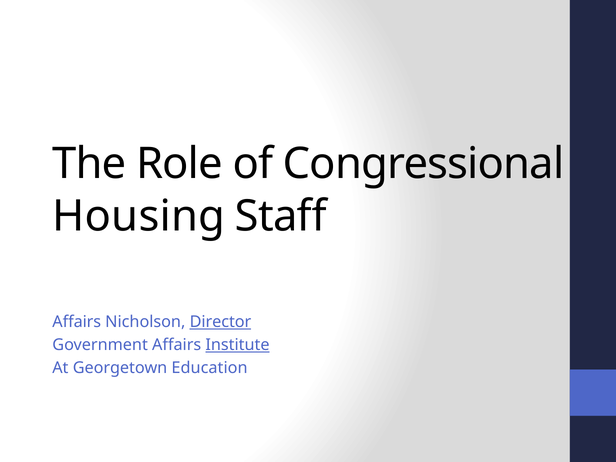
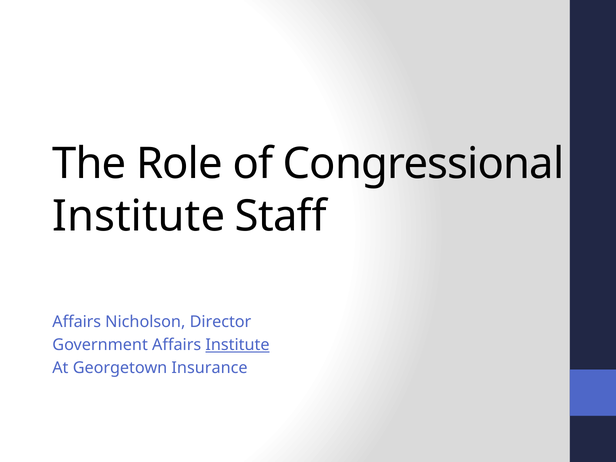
Housing: Housing -> Institute (139, 216)
Director underline: present -> none (220, 322)
Education: Education -> Insurance (210, 368)
